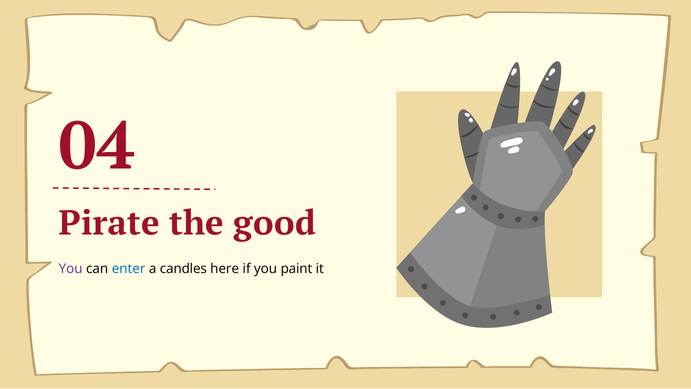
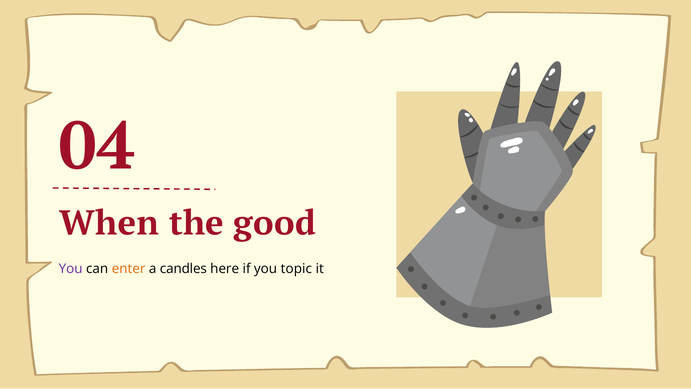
Pirate: Pirate -> When (109, 223)
enter colour: blue -> orange (129, 269)
paint: paint -> topic (296, 269)
